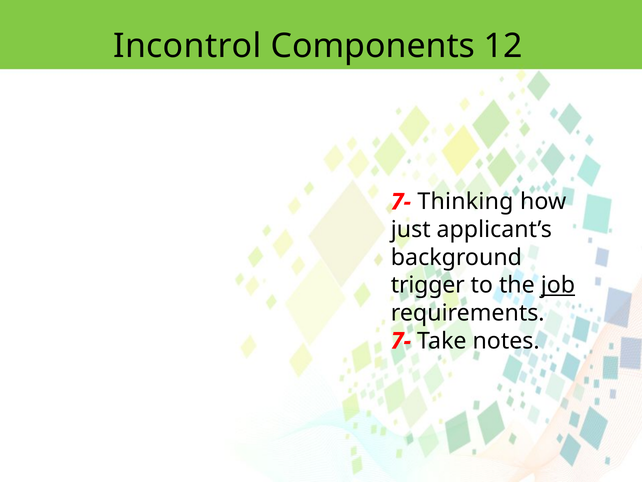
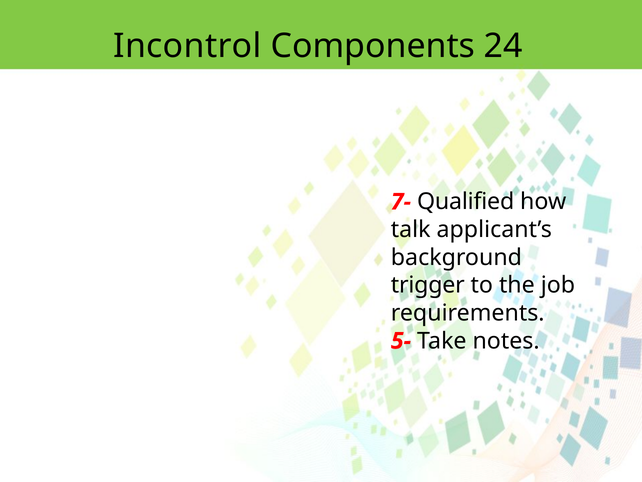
12: 12 -> 24 (503, 46)
Thinking: Thinking -> Qualified (466, 202)
just: just -> talk (411, 229)
job underline: present -> none (558, 285)
7-: 7- -> 5- (401, 341)
